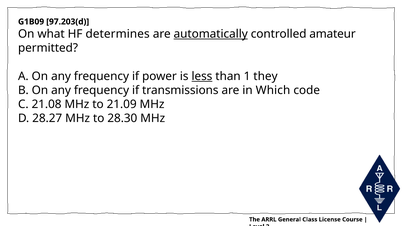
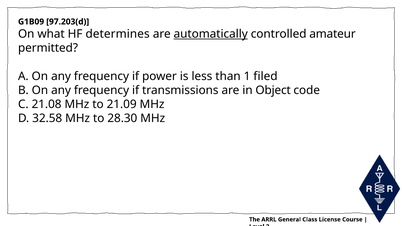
less underline: present -> none (202, 76)
they: they -> filed (265, 76)
Which: Which -> Object (273, 90)
28.27: 28.27 -> 32.58 (47, 118)
